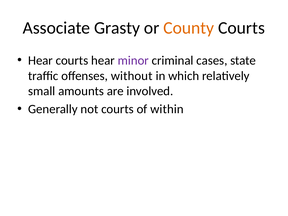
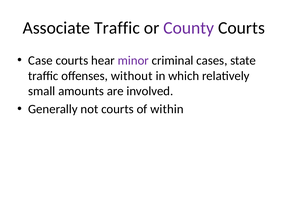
Associate Grasty: Grasty -> Traffic (117, 28)
County colour: orange -> purple (189, 28)
Hear: Hear -> Case (40, 60)
